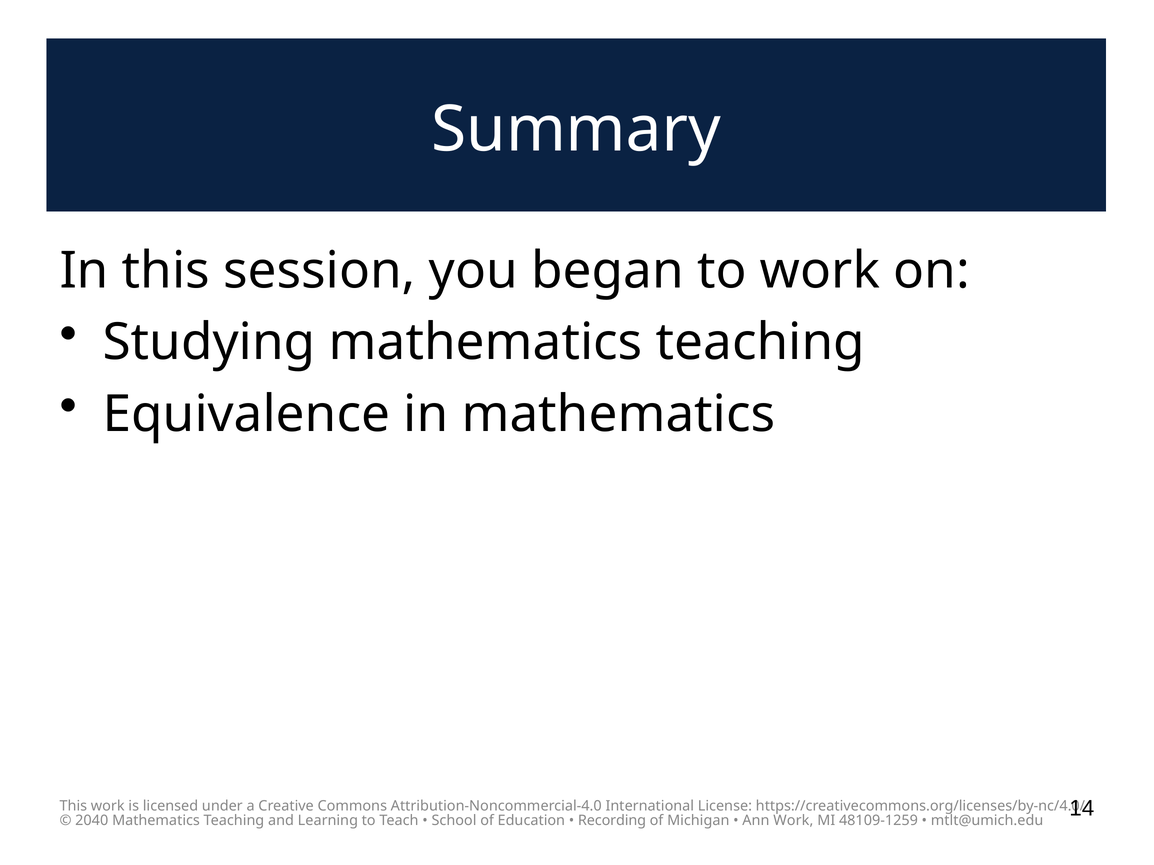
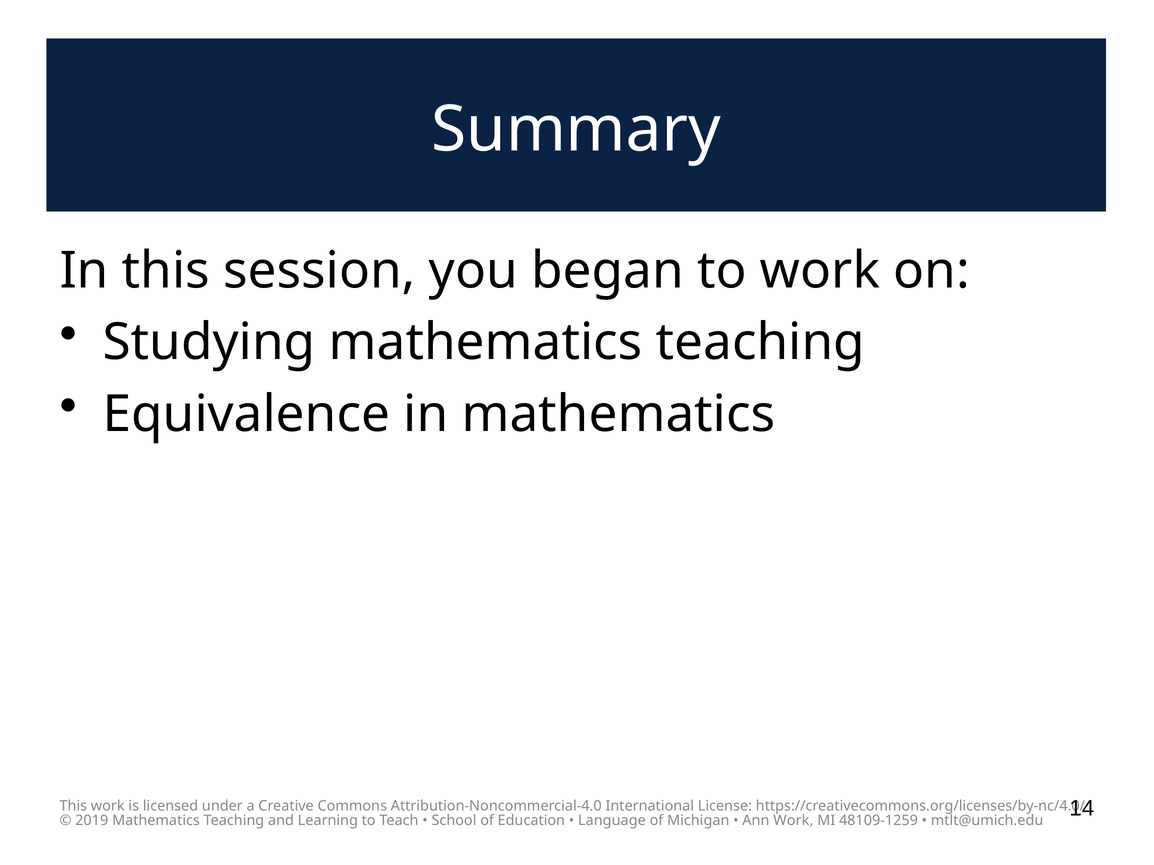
2040: 2040 -> 2019 (92, 821)
Recording: Recording -> Language (612, 821)
